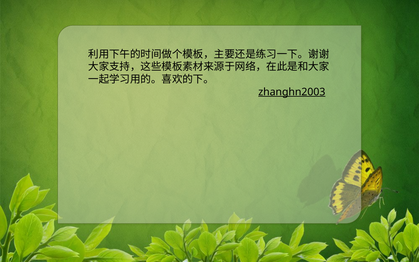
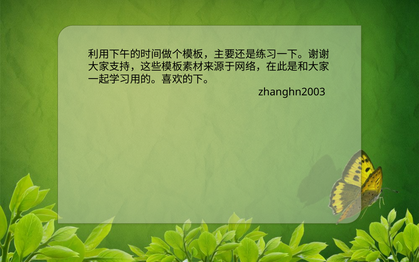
zhanghn2003 underline: present -> none (292, 92)
